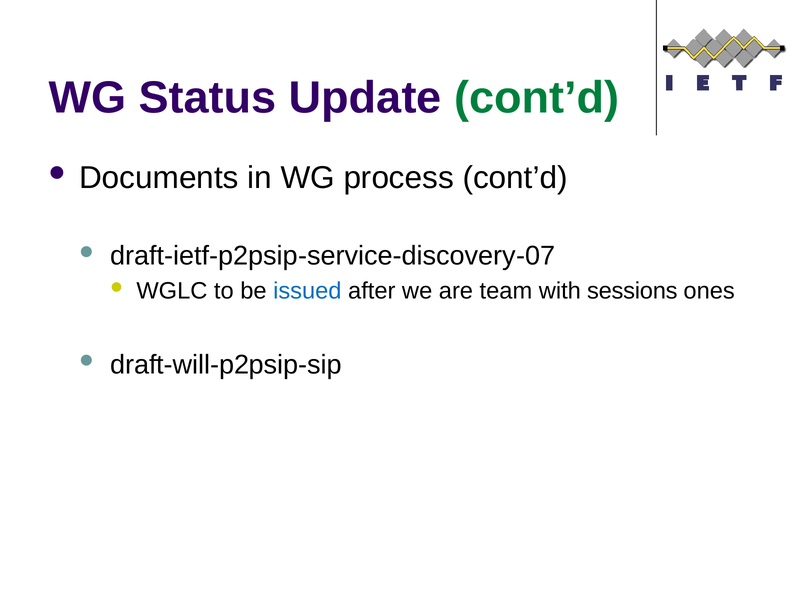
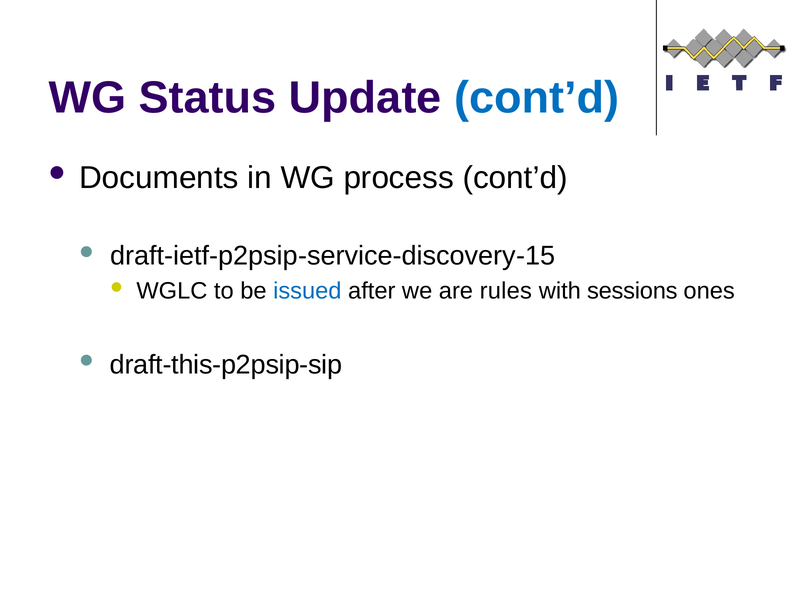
cont’d colour: green -> blue (537, 98)
draft-ietf-p2psip-service-discovery-07: draft-ietf-p2psip-service-discovery-07 -> draft-ietf-p2psip-service-discovery-15 (333, 256)
team: team -> rules (506, 291)
draft-will-p2psip-sip: draft-will-p2psip-sip -> draft-this-p2psip-sip (226, 365)
